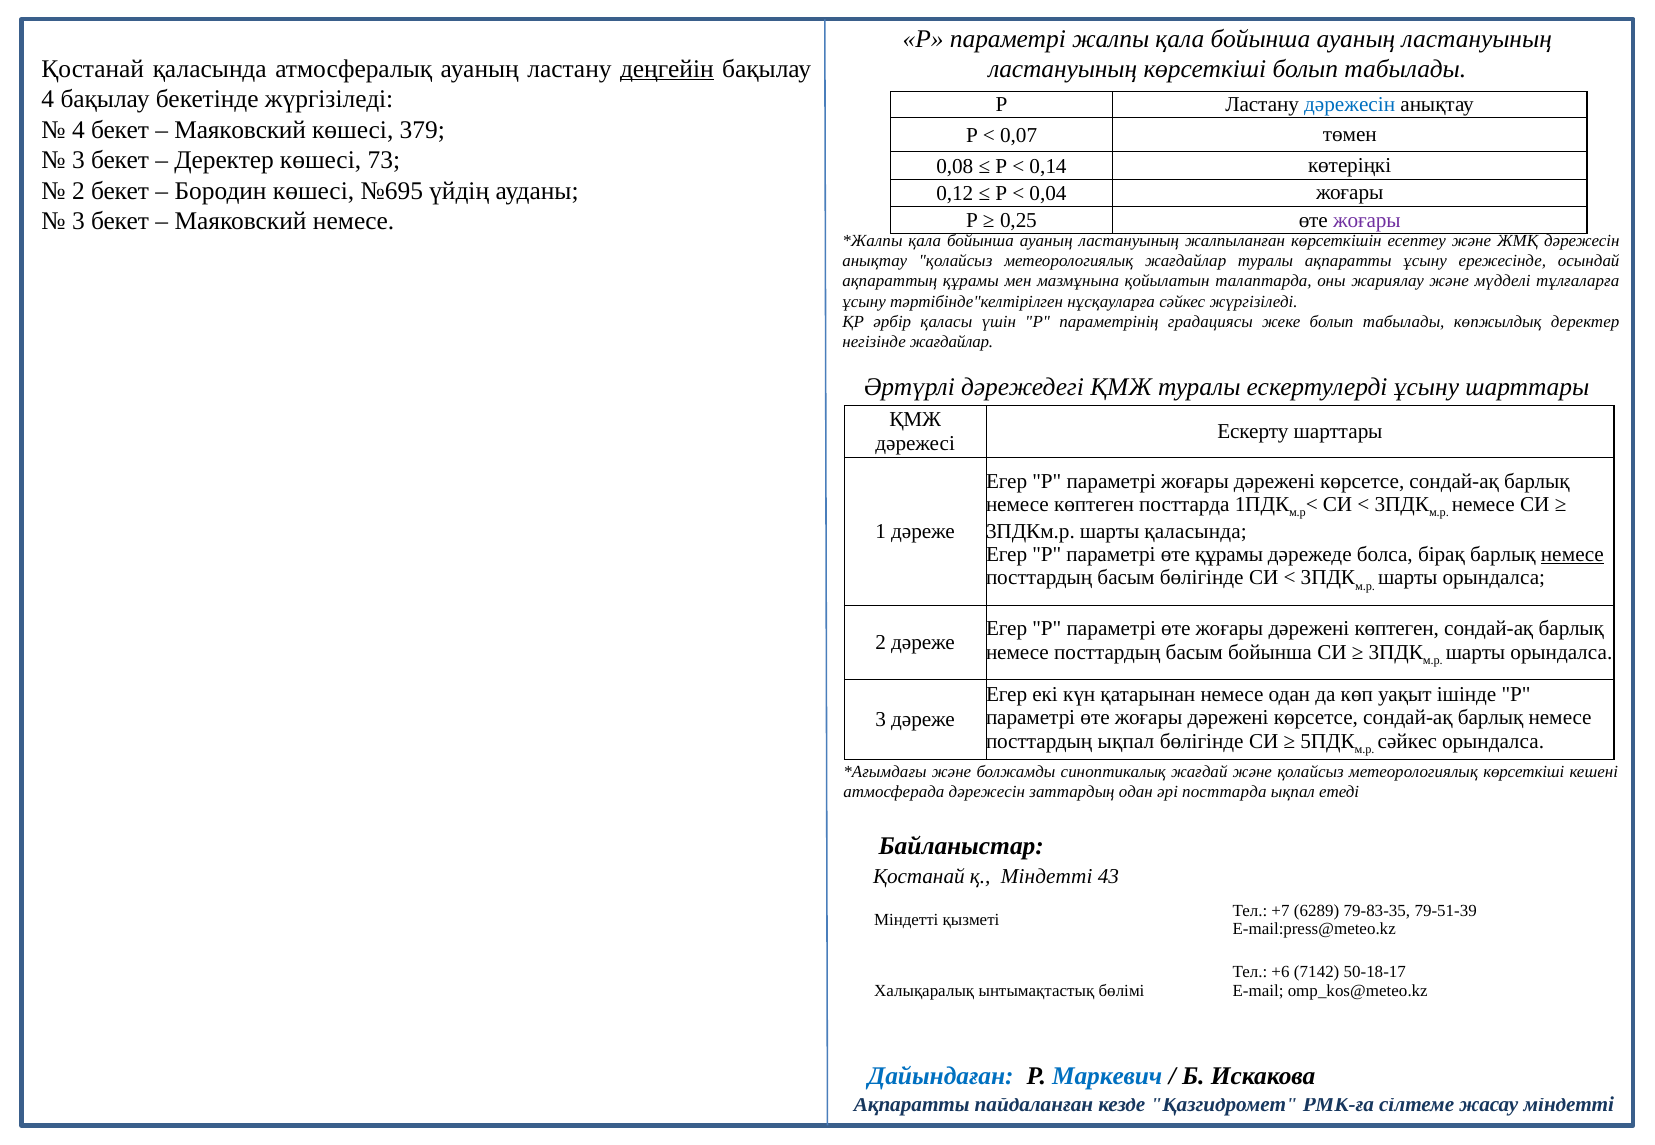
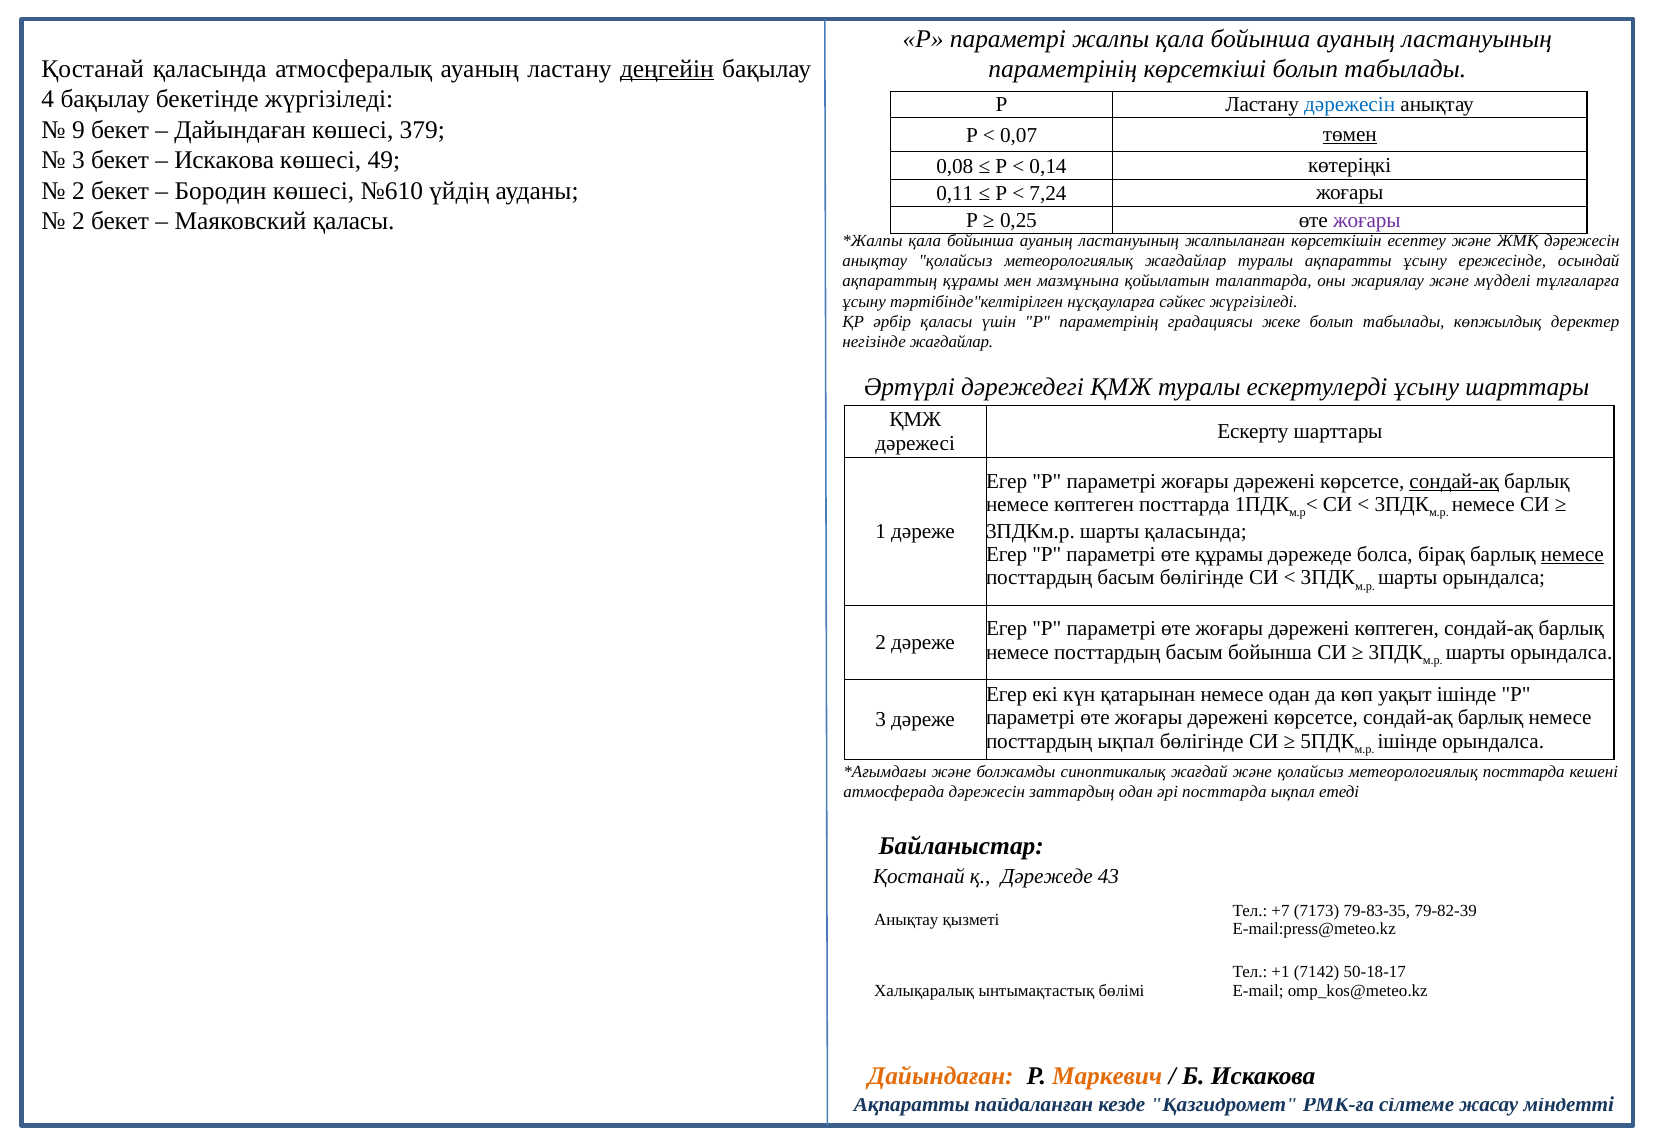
ластануының: ластануының -> параметрінің (1063, 69)
4: 4 -> 9 (78, 130)
Маяковский: Маяковский -> Дайындаған (240, 130)
төмен underline: none -> present (1350, 135)
Деректер: Деректер -> Искакова (224, 160)
73: 73 -> 49 (384, 160)
№695: №695 -> №610 (392, 191)
0,12: 0,12 -> 0,11 (955, 194)
0,04: 0,04 -> 7,24 (1048, 194)
3: 3 -> 2 (78, 222)
Маяковский немесе: немесе -> қаласы (354, 222)
сондай-ақ underline: none -> present (1454, 481)
сәйкес: сәйкес -> ішінде (1407, 742)
метеорологиялық көрсеткіші: көрсеткіші -> посттарда (1524, 773)
қ Міндетті: Міндетті -> Дәрежеде (1047, 877)
6289: 6289 -> 7173 (1317, 911)
79-51-39: 79-51-39 -> 79-82-39 (1446, 911)
Міндетті: Міндетті -> Анықтау (906, 921)
+6: +6 -> +1 (1281, 973)
Дайындаған colour: blue -> orange (941, 1077)
Маркевич colour: blue -> orange (1107, 1077)
